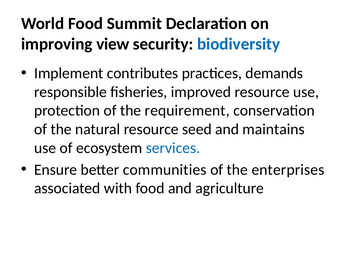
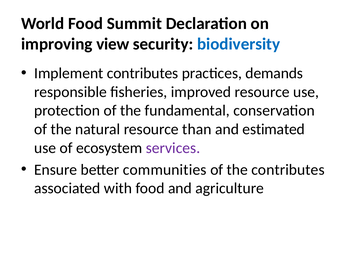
requirement: requirement -> fundamental (187, 111)
seed: seed -> than (197, 129)
maintains: maintains -> estimated (274, 129)
services colour: blue -> purple (173, 148)
the enterprises: enterprises -> contributes (288, 170)
